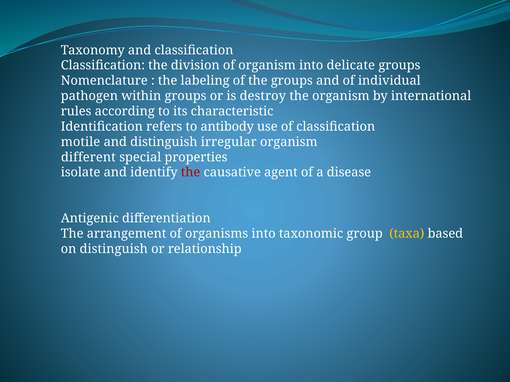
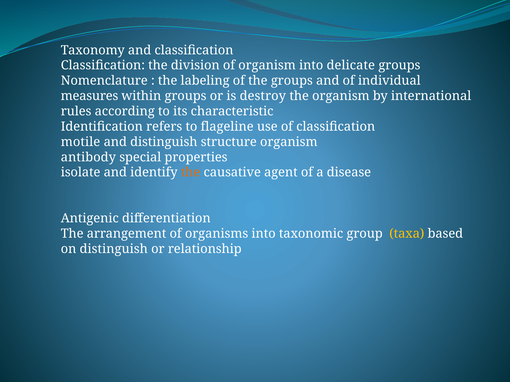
pathogen: pathogen -> measures (89, 96)
antibody: antibody -> flageline (227, 127)
irregular: irregular -> structure (229, 142)
different: different -> antibody (88, 157)
the colour: red -> orange (191, 173)
